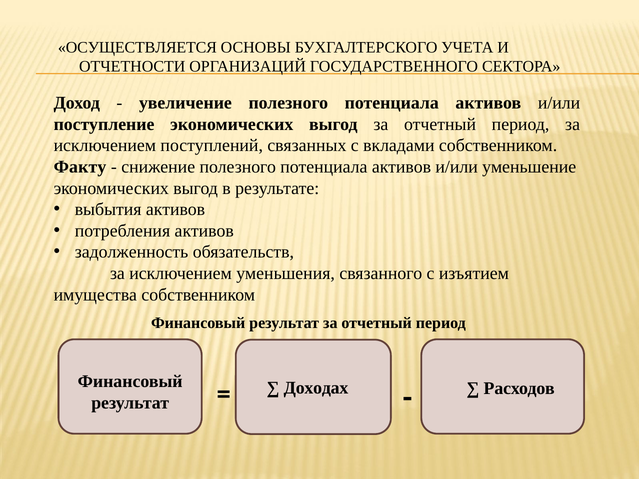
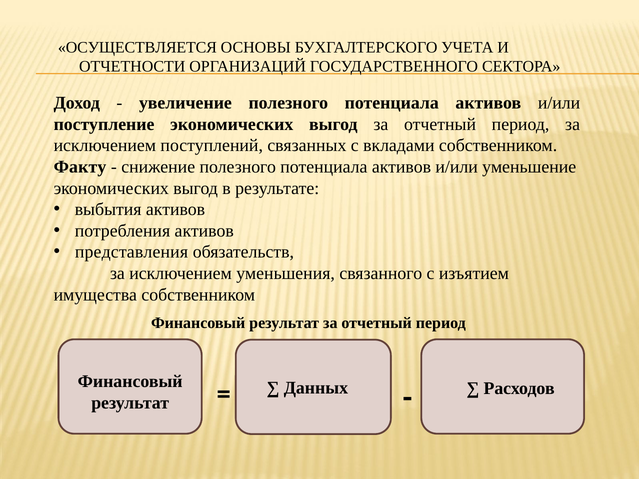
задолженность: задолженность -> представления (131, 252)
Доходах: Доходах -> Данных (316, 388)
